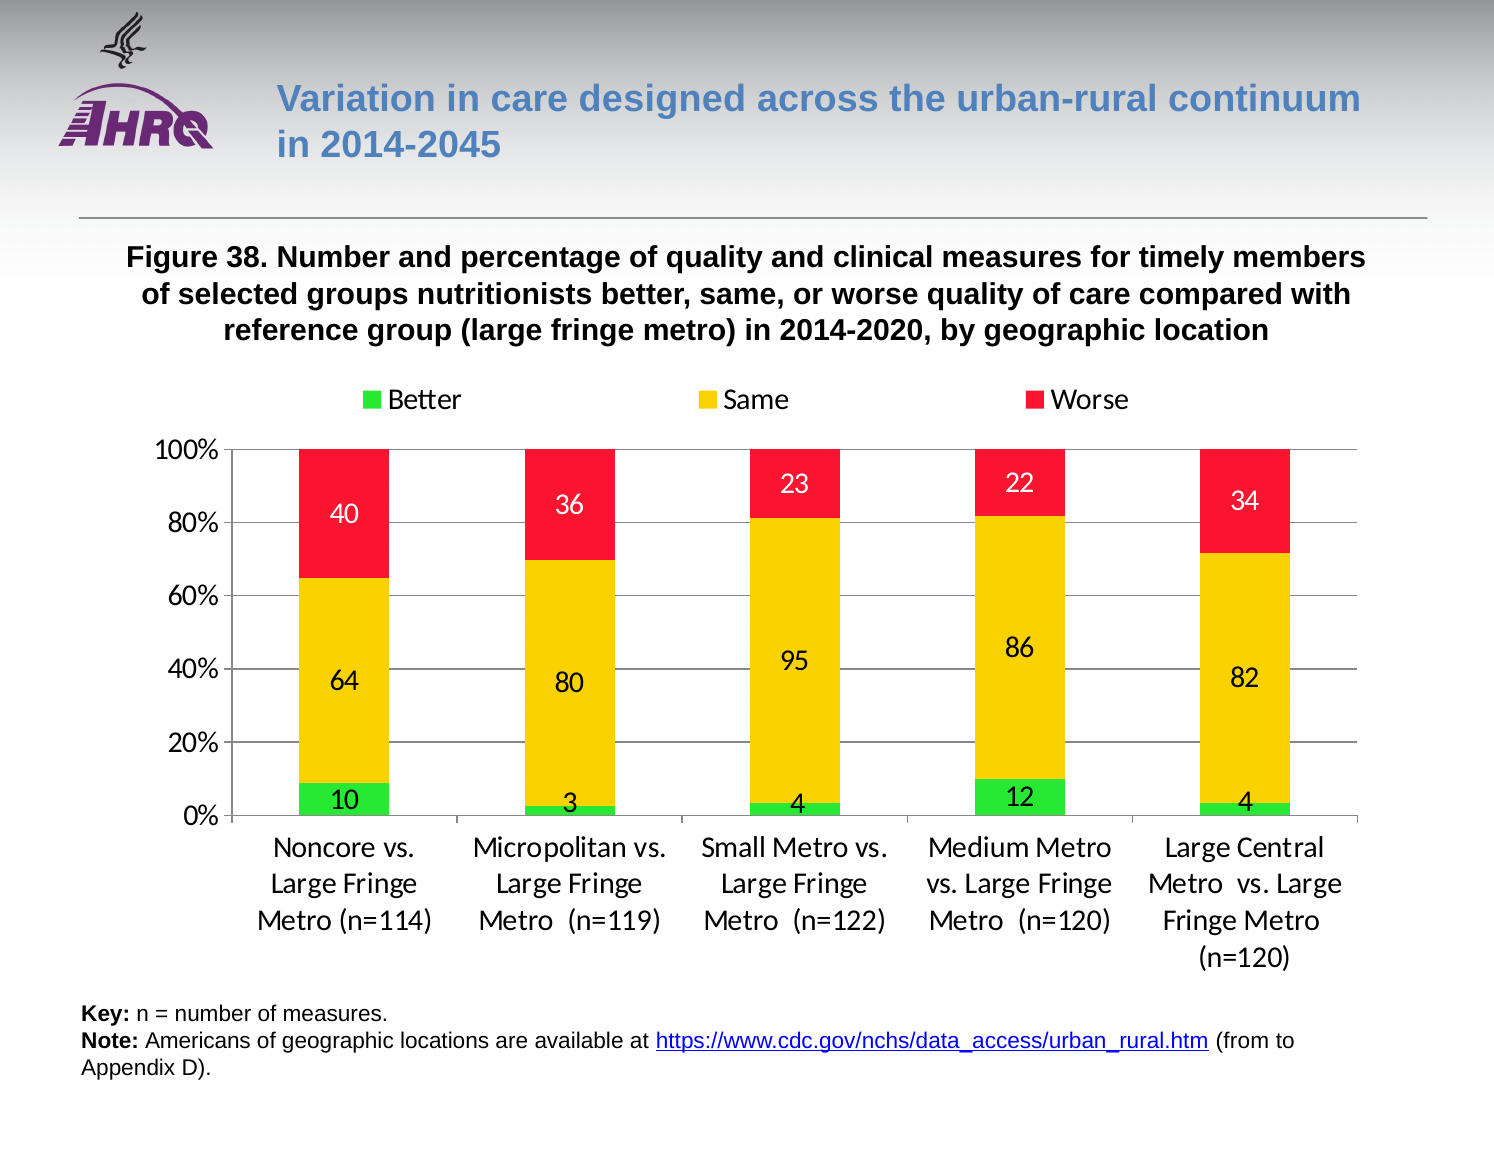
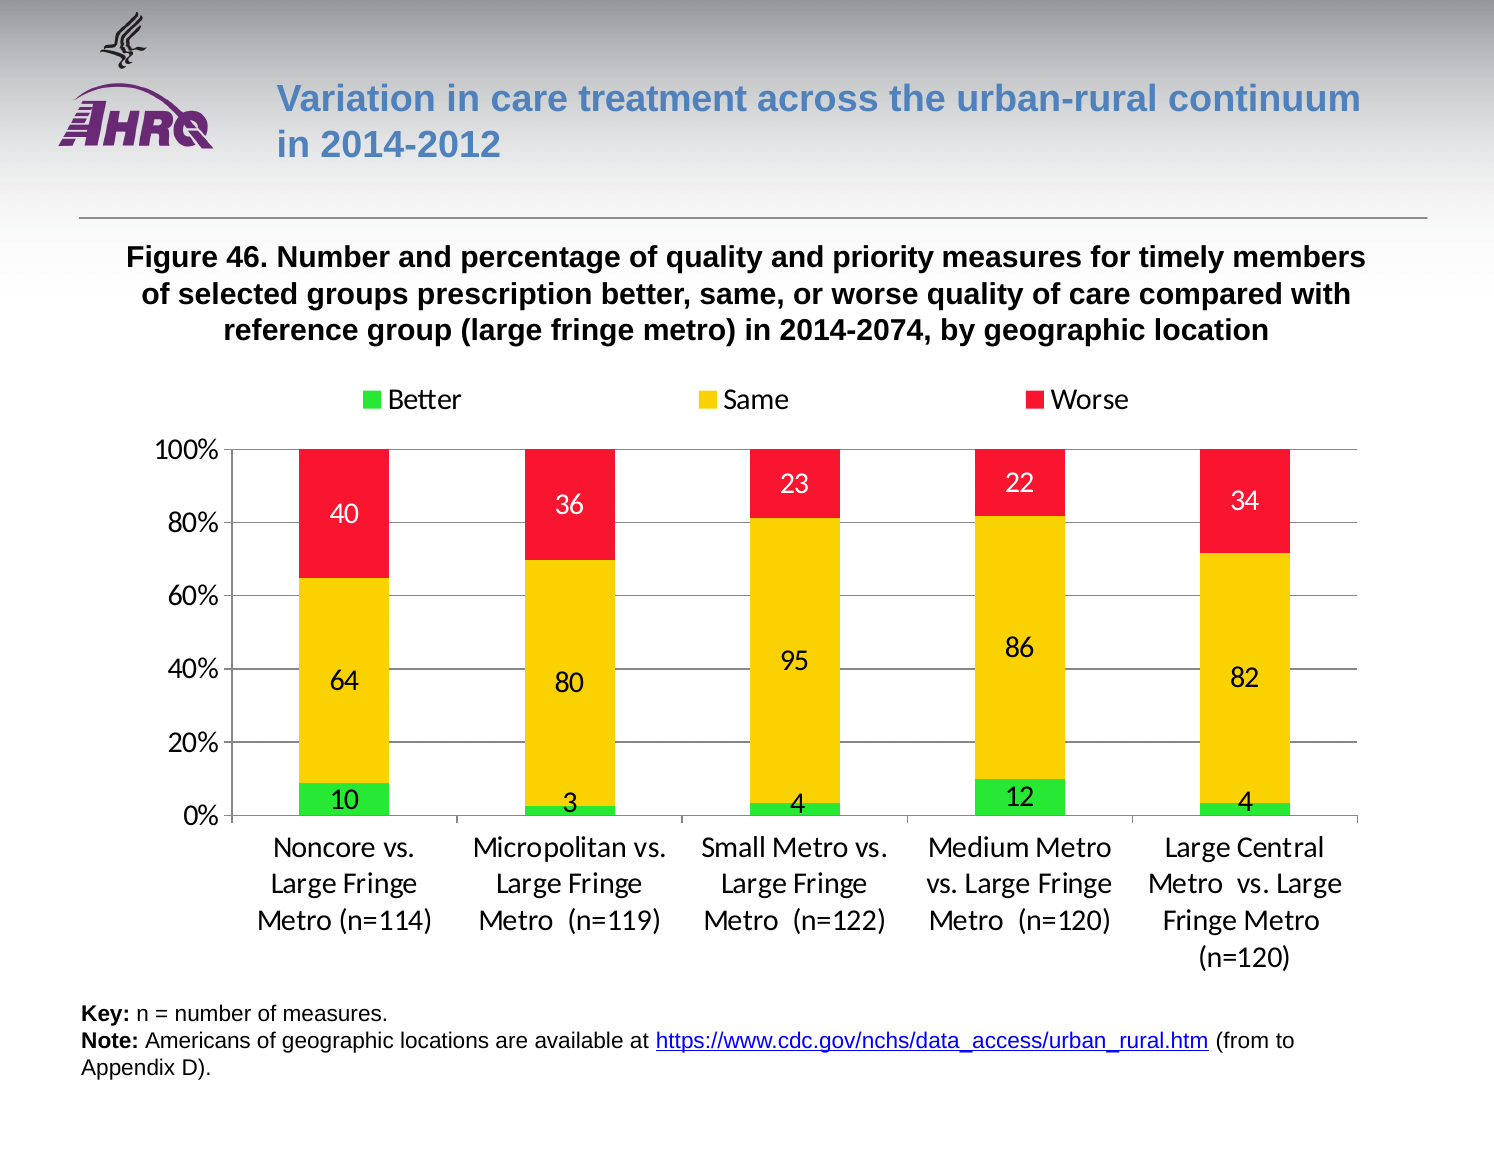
designed: designed -> treatment (663, 99)
2014-2045: 2014-2045 -> 2014-2012 (411, 145)
38: 38 -> 46 (247, 258)
clinical: clinical -> priority (883, 258)
nutritionists: nutritionists -> prescription (505, 294)
2014-2020: 2014-2020 -> 2014-2074 (856, 330)
